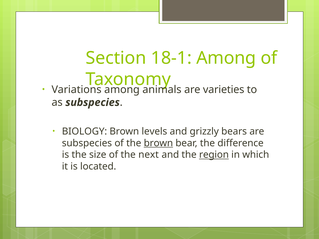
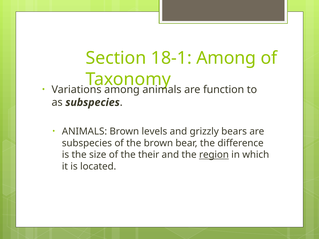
varieties: varieties -> function (224, 90)
BIOLOGY: BIOLOGY -> ANIMALS (84, 132)
brown underline: present -> none (158, 143)
next: next -> their (149, 155)
